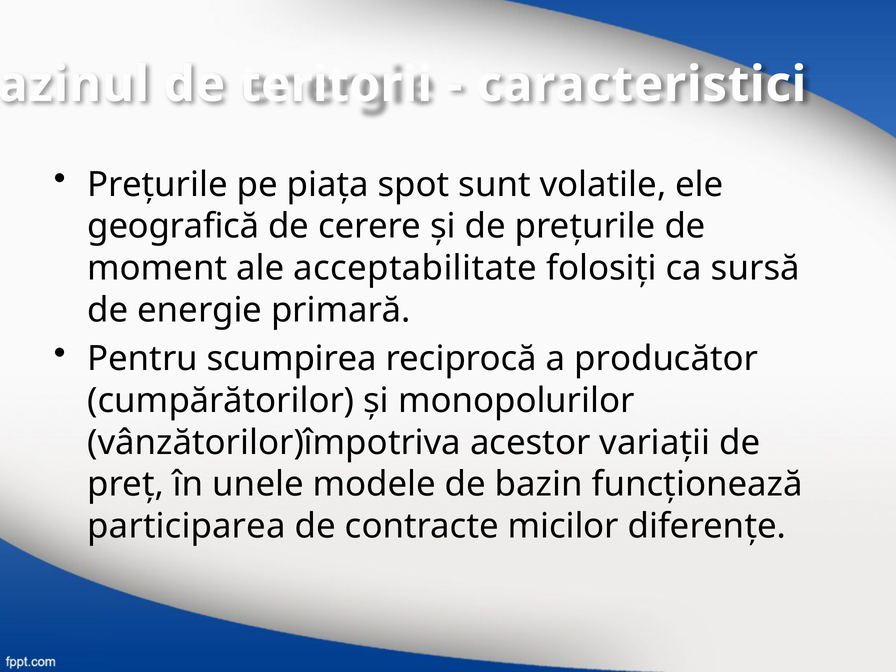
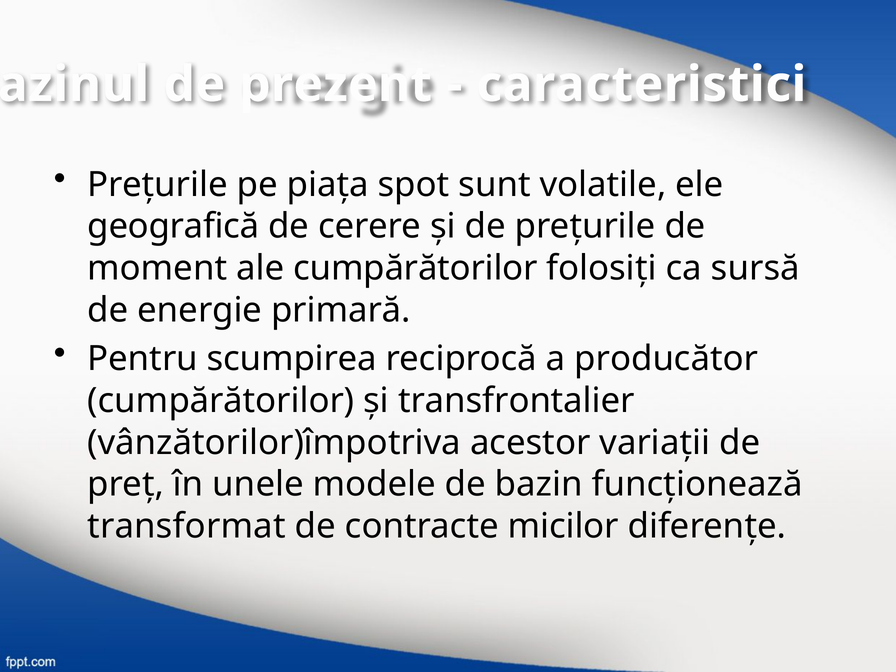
teritorii: teritorii -> prezent (336, 85)
ale acceptabilitate: acceptabilitate -> cumpărătorilor (415, 268)
monopolurilor: monopolurilor -> transfrontalier (516, 401)
participarea: participarea -> transformat (187, 526)
